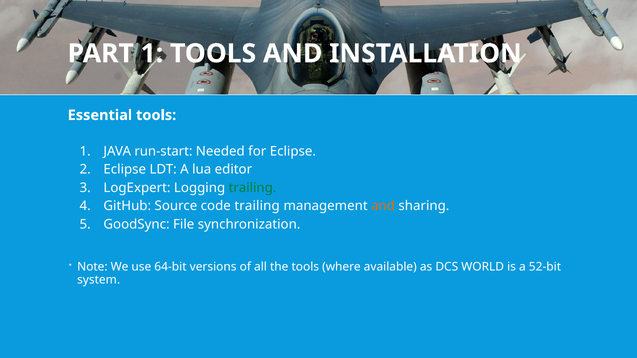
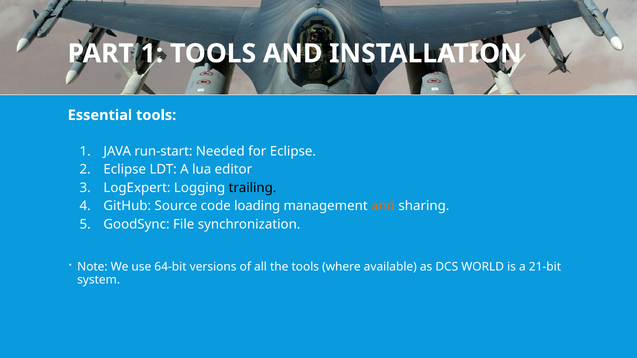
trailing colour: green -> black (252, 188)
code trailing: trailing -> loading (257, 206)
52-bit: 52-bit -> 21-bit (545, 267)
